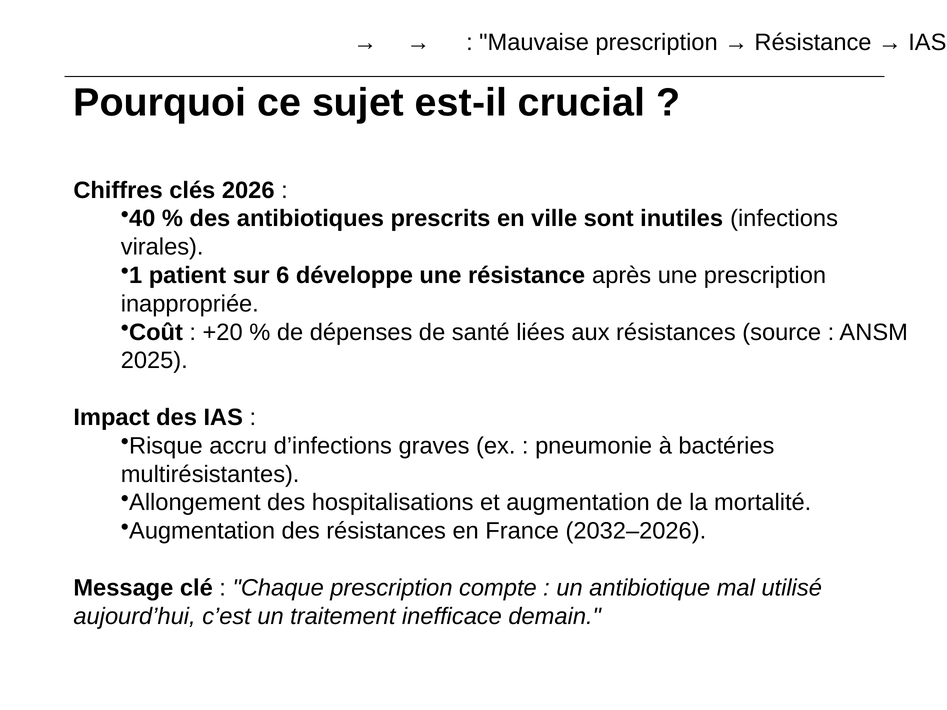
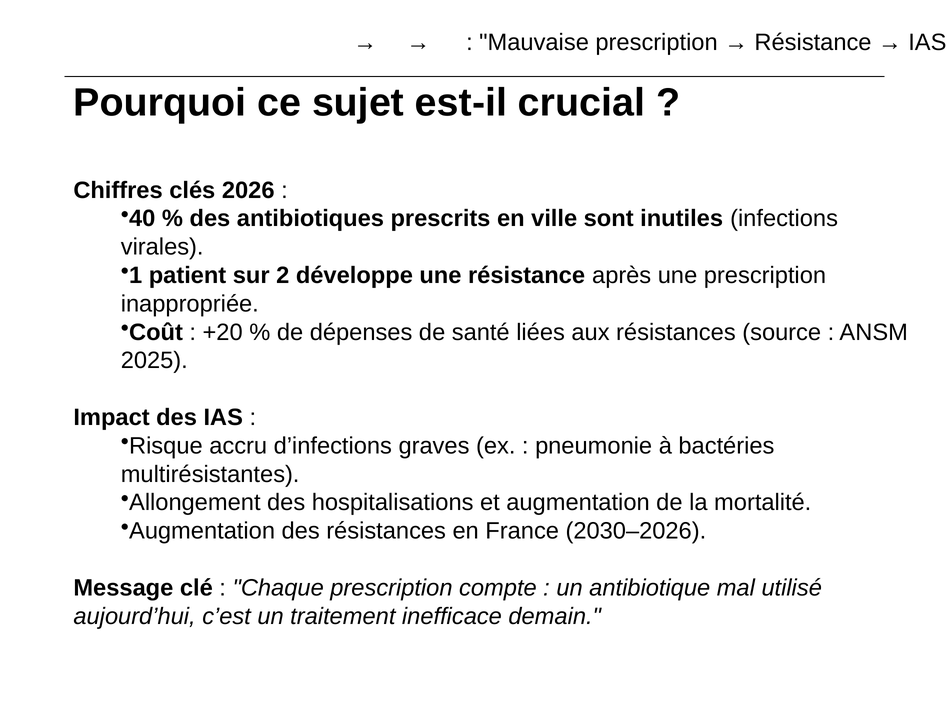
6: 6 -> 2 (283, 276)
2032–2026: 2032–2026 -> 2030–2026 (636, 531)
